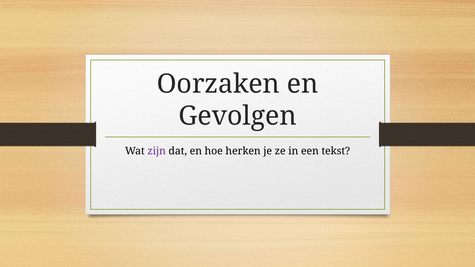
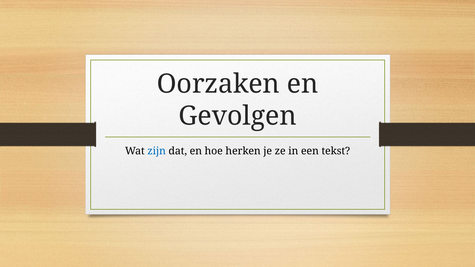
zijn colour: purple -> blue (157, 151)
